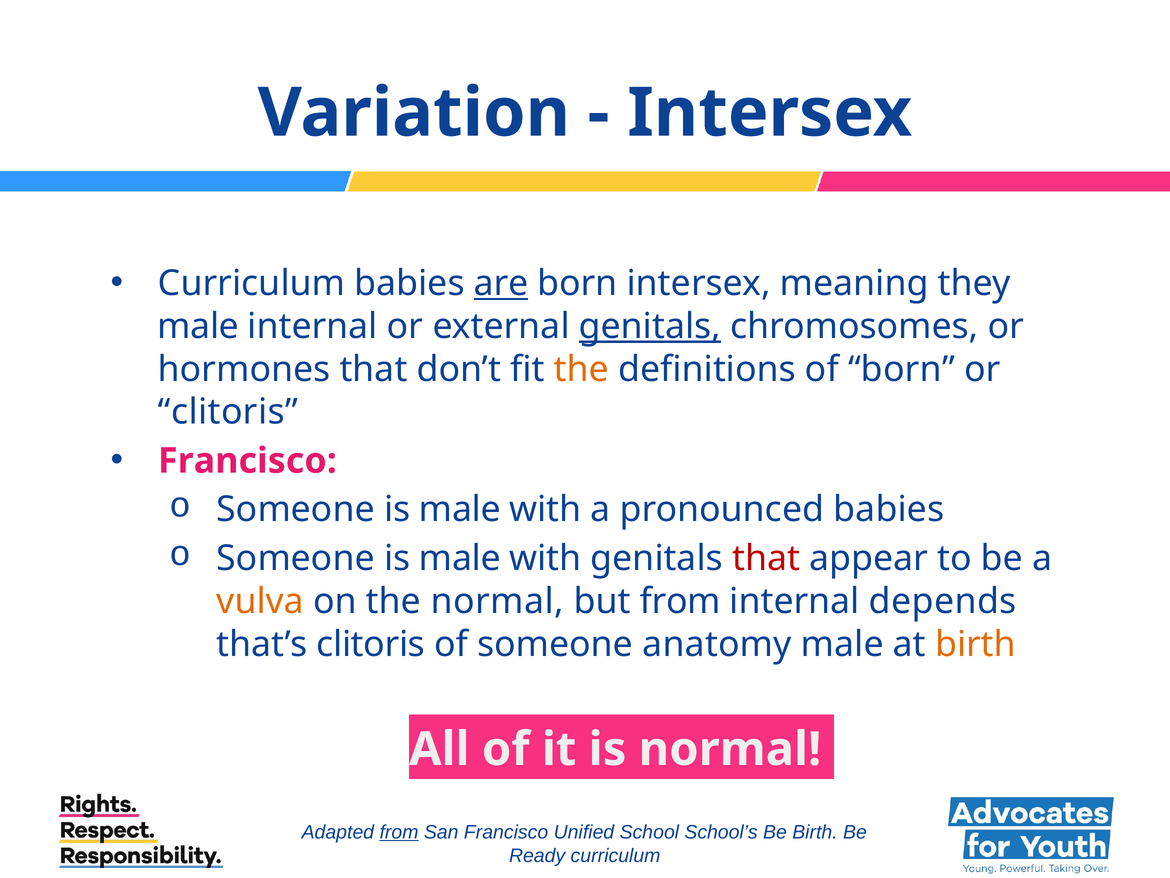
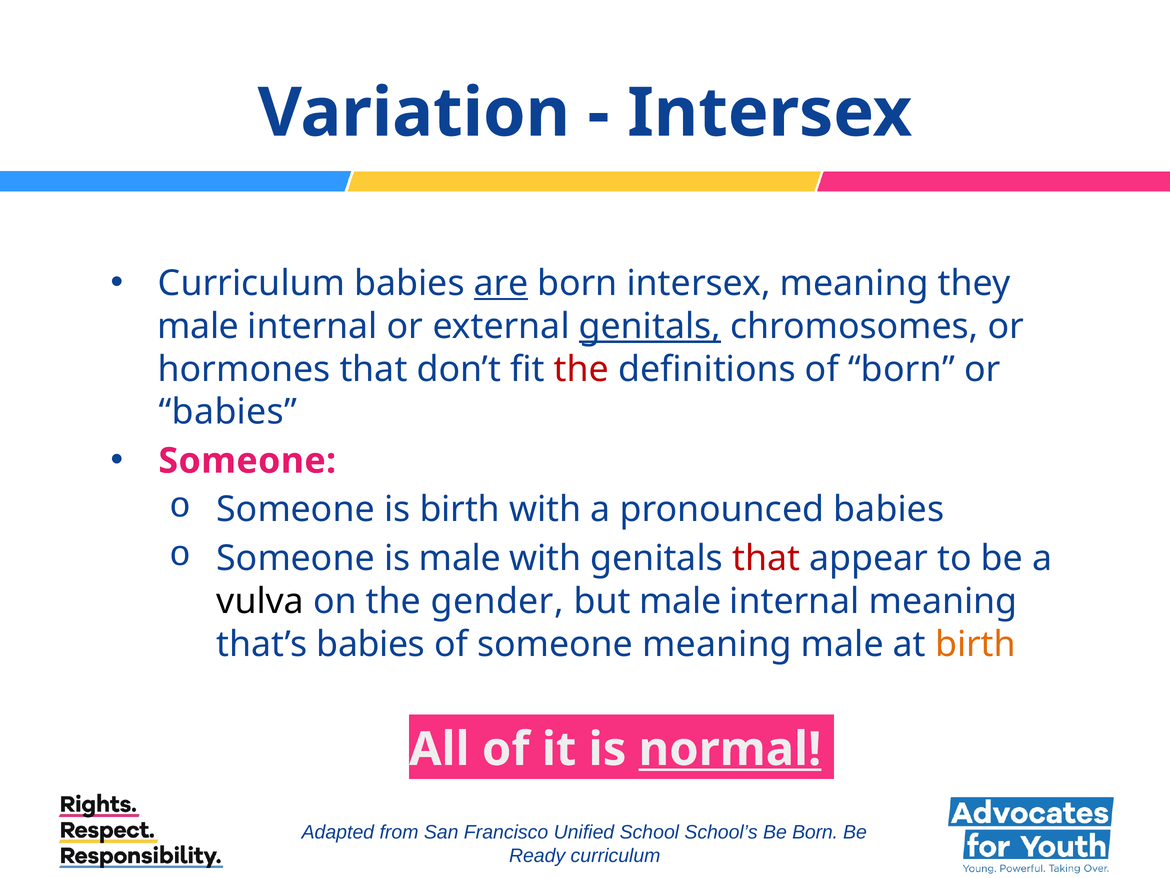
the colour: orange -> red (582, 369)
clitoris: clitoris -> babies (228, 412)
Francisco: Francisco -> Someone (247, 461)
male: male -> birth (460, 509)
vulva colour: orange -> black (260, 601)
the normal: normal -> gender (497, 601)
but from: from -> male (680, 601)
internal depends: depends -> meaning (943, 601)
that’s clitoris: clitoris -> babies (371, 644)
someone anatomy: anatomy -> meaning (717, 644)
normal underline: none -> present (730, 749)
from underline: present -> none (399, 832)
Be Birth: Birth -> Born (815, 832)
